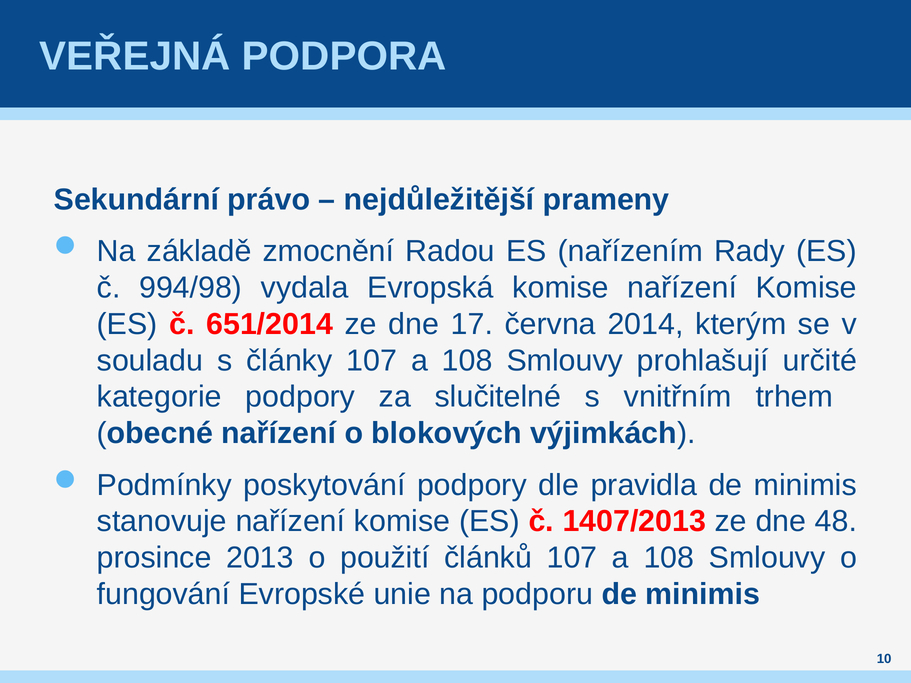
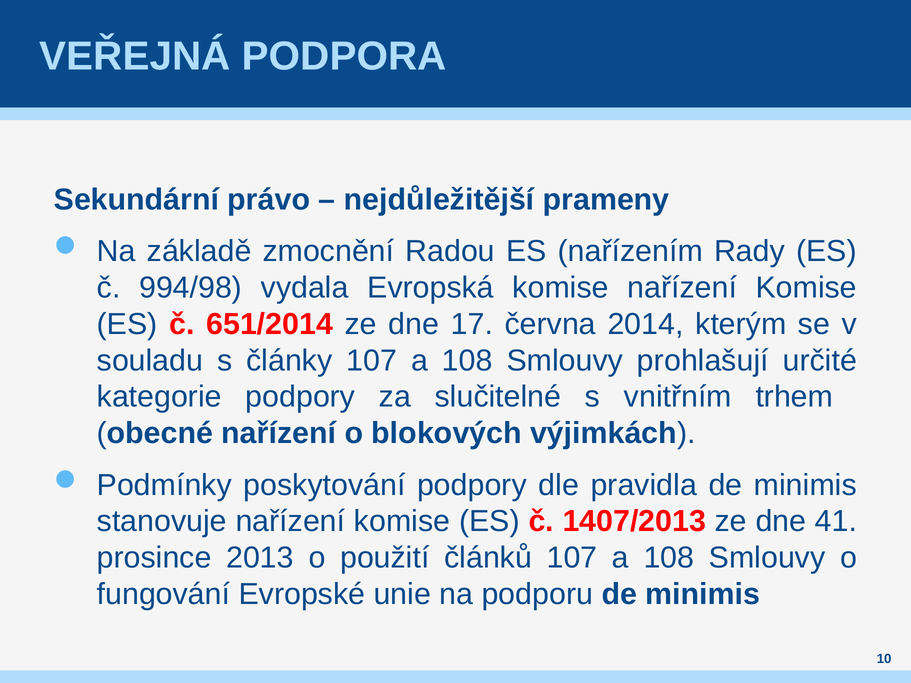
48: 48 -> 41 (836, 522)
